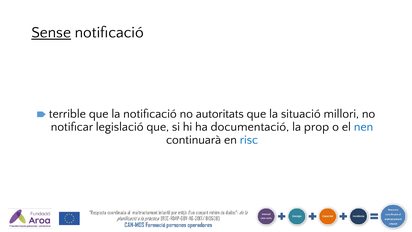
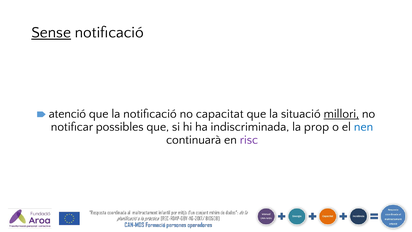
terrible: terrible -> atenció (67, 114)
autoritats: autoritats -> capacitat (220, 114)
millori underline: none -> present (341, 114)
legislació: legislació -> possibles (120, 127)
documentació: documentació -> indiscriminada (250, 127)
risc colour: blue -> purple (249, 140)
